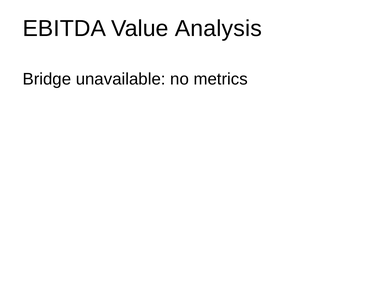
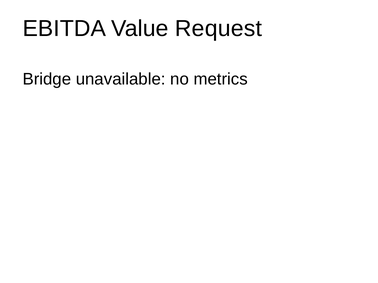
Analysis: Analysis -> Request (218, 29)
